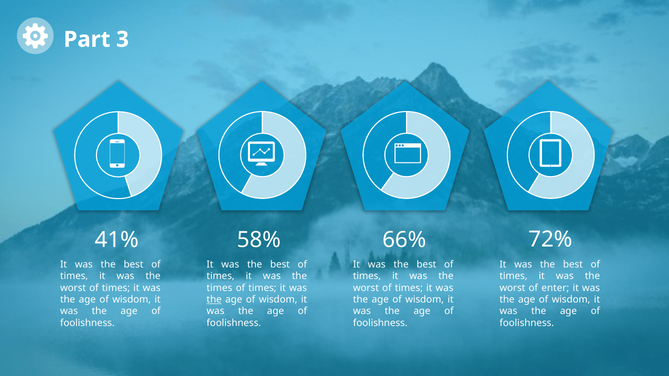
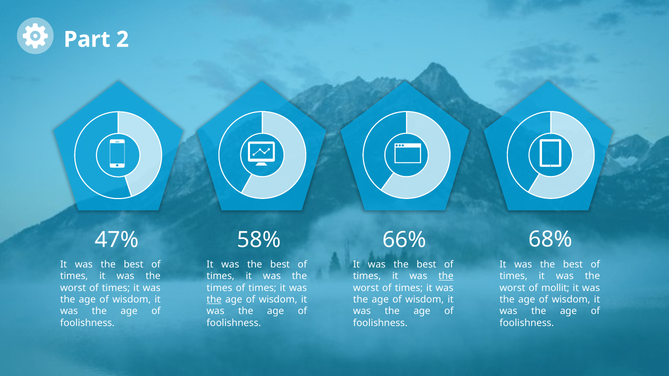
3: 3 -> 2 (123, 39)
41%: 41% -> 47% (117, 240)
72%: 72% -> 68% (550, 239)
the underline: none -> present (446, 276)
enter: enter -> mollit (555, 288)
